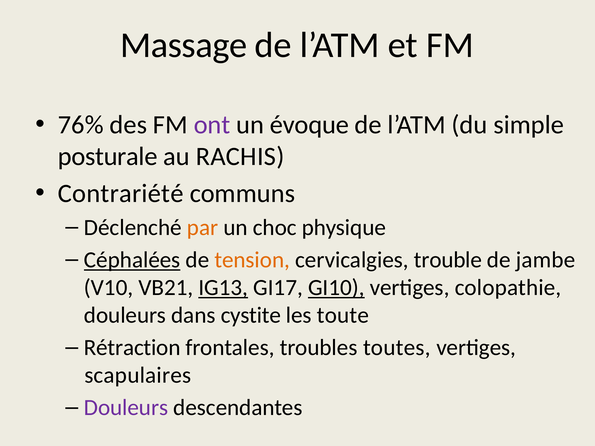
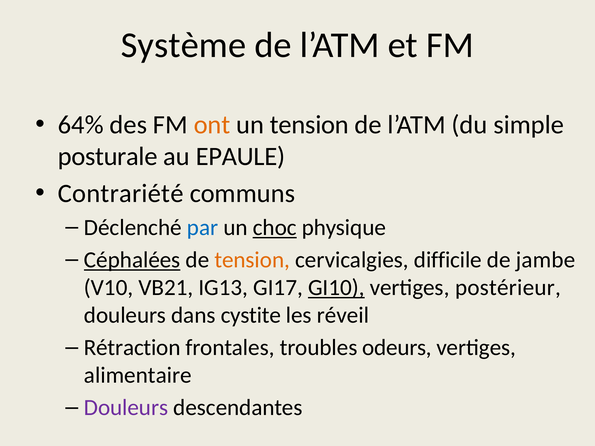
Massage: Massage -> Système (183, 45)
76%: 76% -> 64% (81, 125)
ont colour: purple -> orange (212, 125)
un évoque: évoque -> tension (309, 125)
RACHIS: RACHIS -> EPAULE (240, 157)
par colour: orange -> blue (203, 228)
choc underline: none -> present (275, 228)
trouble: trouble -> difficile (448, 260)
IG13 underline: present -> none (223, 288)
colopathie: colopathie -> postérieur (508, 288)
toute: toute -> réveil (343, 316)
toutes: toutes -> odeurs (397, 348)
scapulaires: scapulaires -> alimentaire (138, 376)
